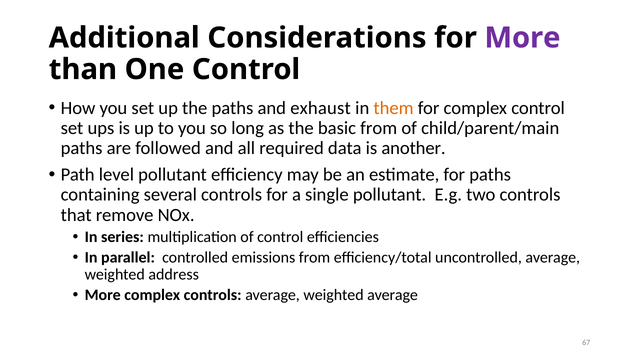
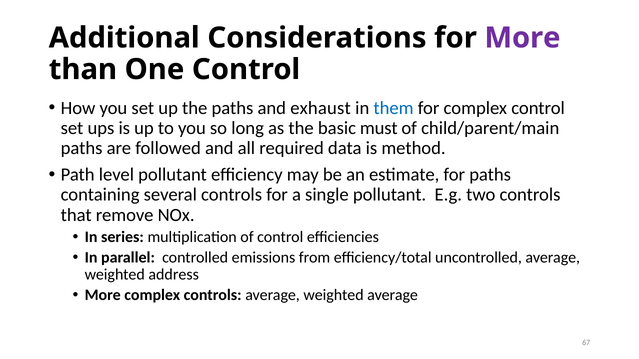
them colour: orange -> blue (394, 108)
basic from: from -> must (379, 128)
another: another -> method (414, 148)
